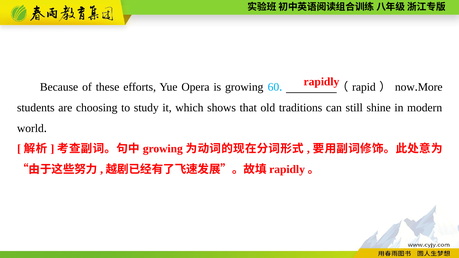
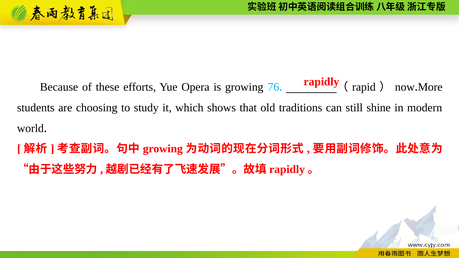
60: 60 -> 76 (273, 87)
